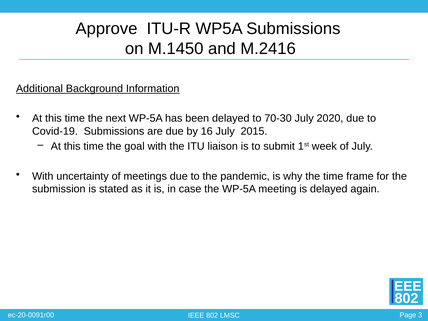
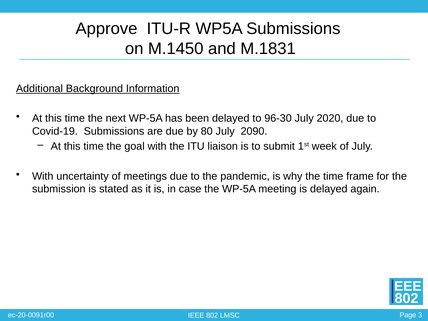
M.2416: M.2416 -> M.1831 (268, 49)
70-30: 70-30 -> 96-30 (278, 118)
16: 16 -> 80 (207, 131)
2015: 2015 -> 2090 (254, 131)
